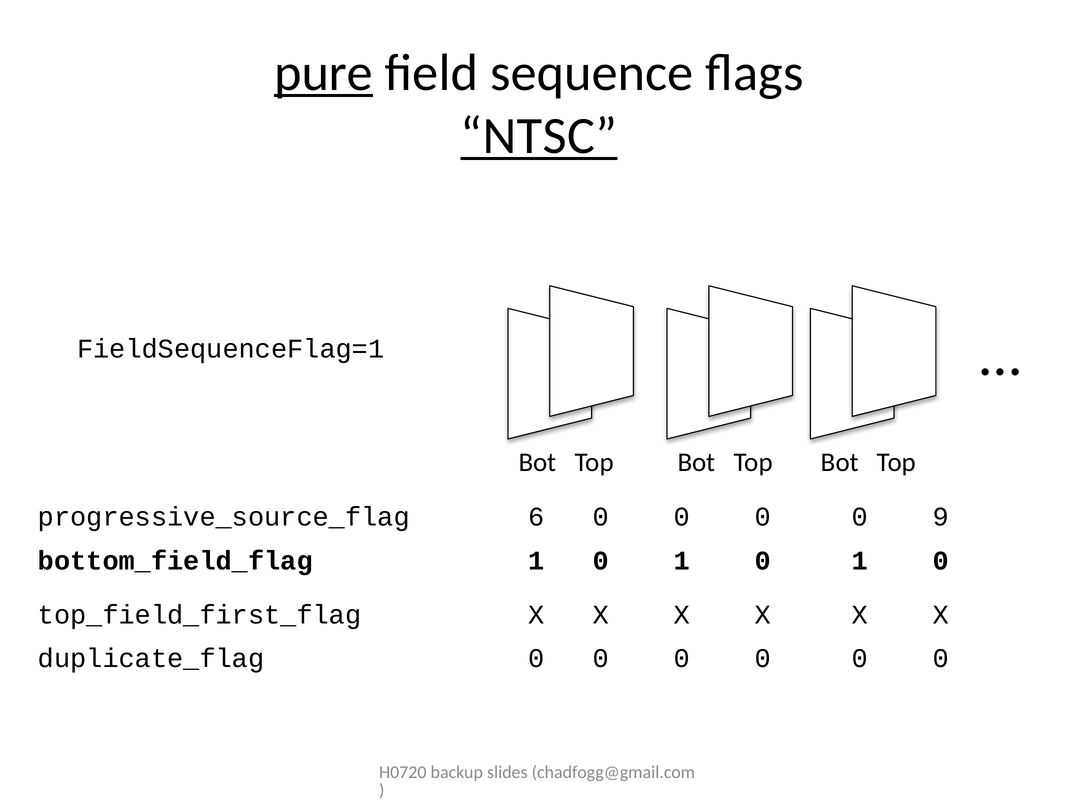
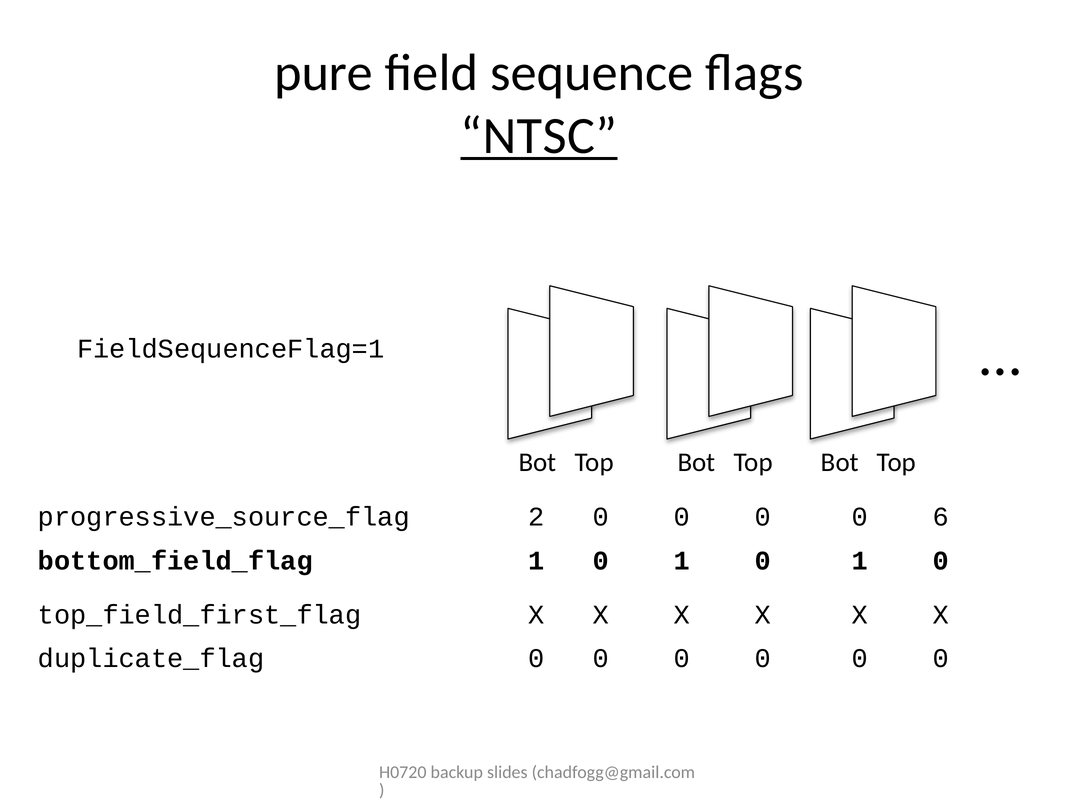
pure underline: present -> none (324, 73)
6: 6 -> 2 (536, 517)
9: 9 -> 6 (941, 517)
